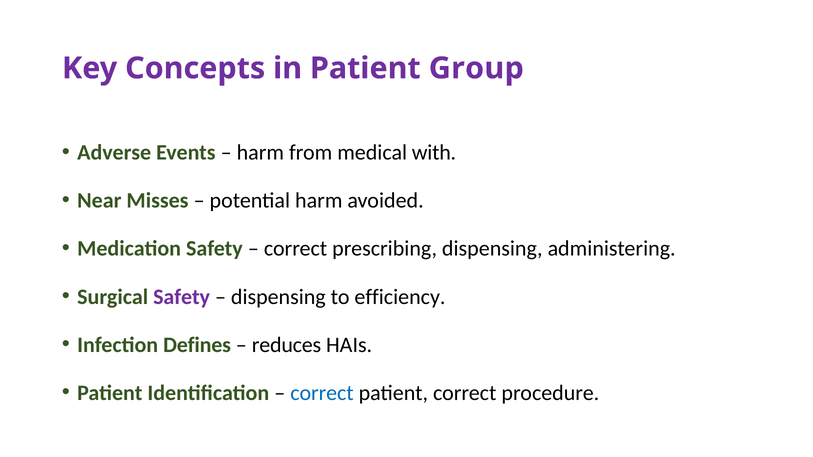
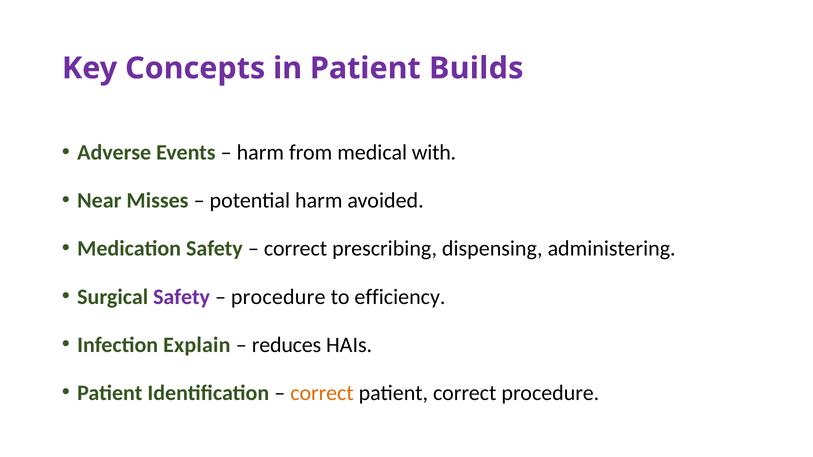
Group: Group -> Builds (476, 68)
dispensing: dispensing -> procedure (278, 297)
Defines: Defines -> Explain (197, 345)
correct colour: blue -> orange (322, 393)
